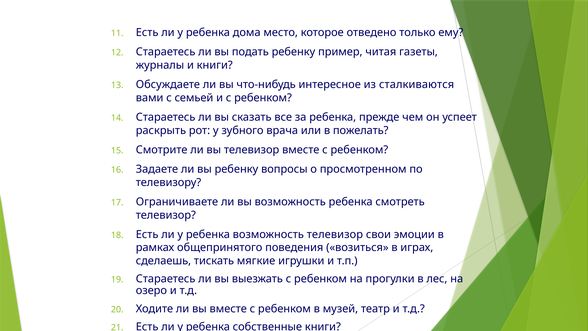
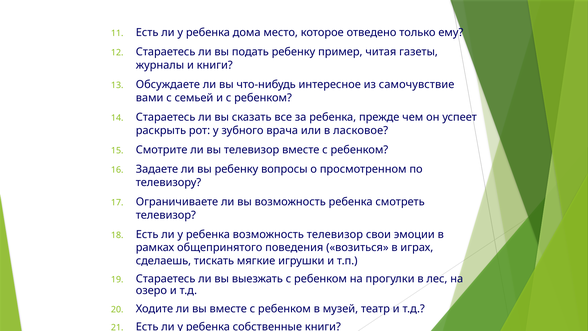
сталкиваются: сталкиваются -> самочувствие (417, 85)
пожелать: пожелать -> ласковое (361, 130)
